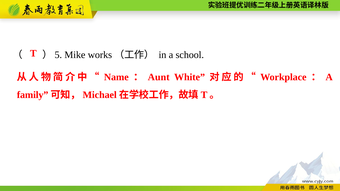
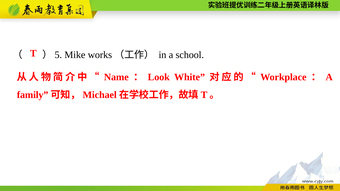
Aunt: Aunt -> Look (159, 77)
